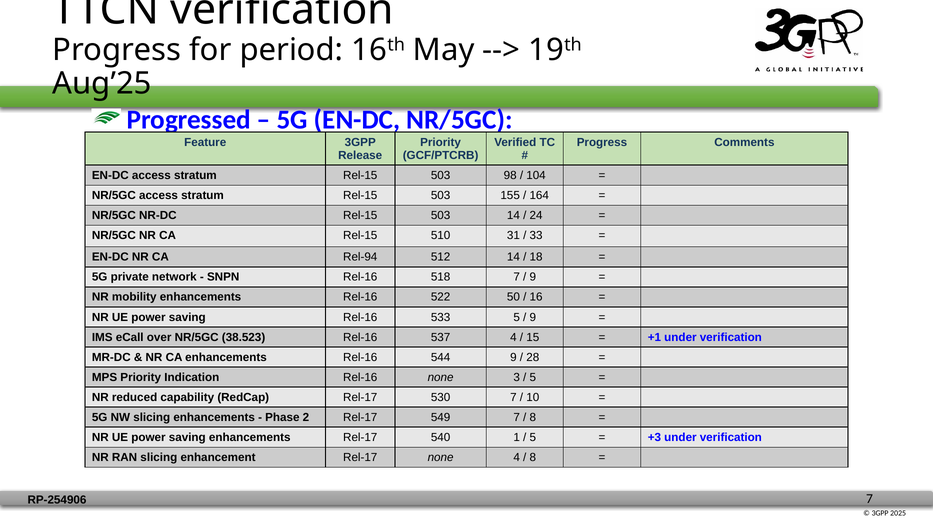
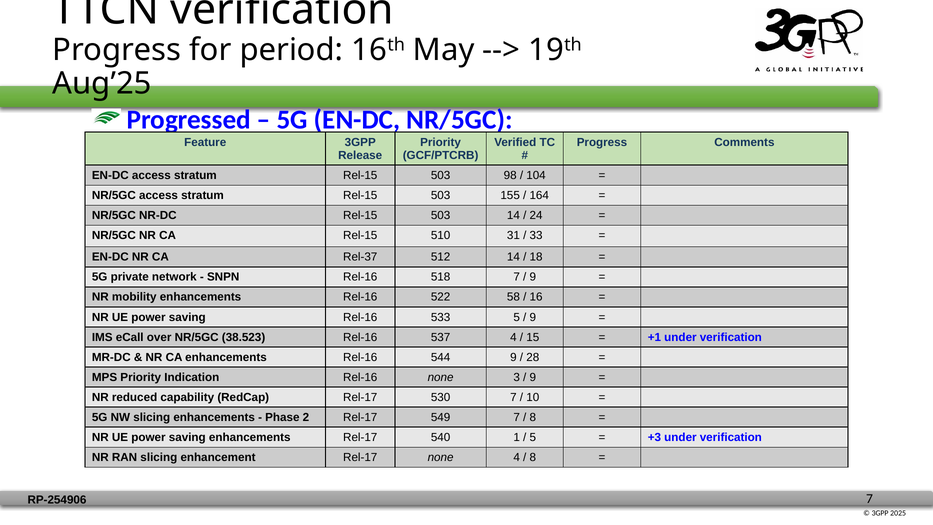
Rel-94: Rel-94 -> Rel-37 (360, 257)
50: 50 -> 58 (513, 297)
5: 5 -> 9 (533, 377)
